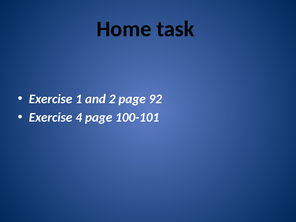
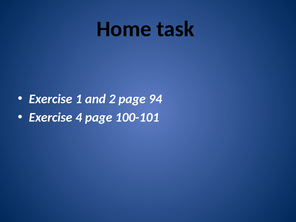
92: 92 -> 94 (155, 99)
